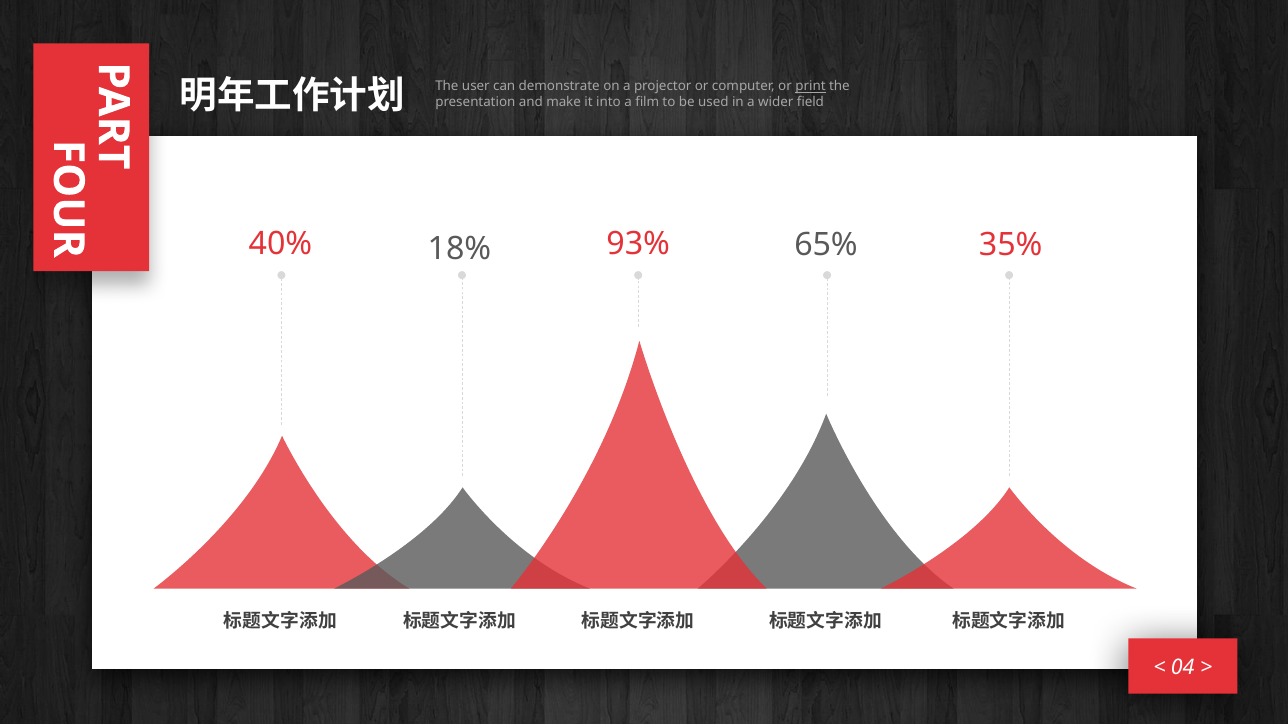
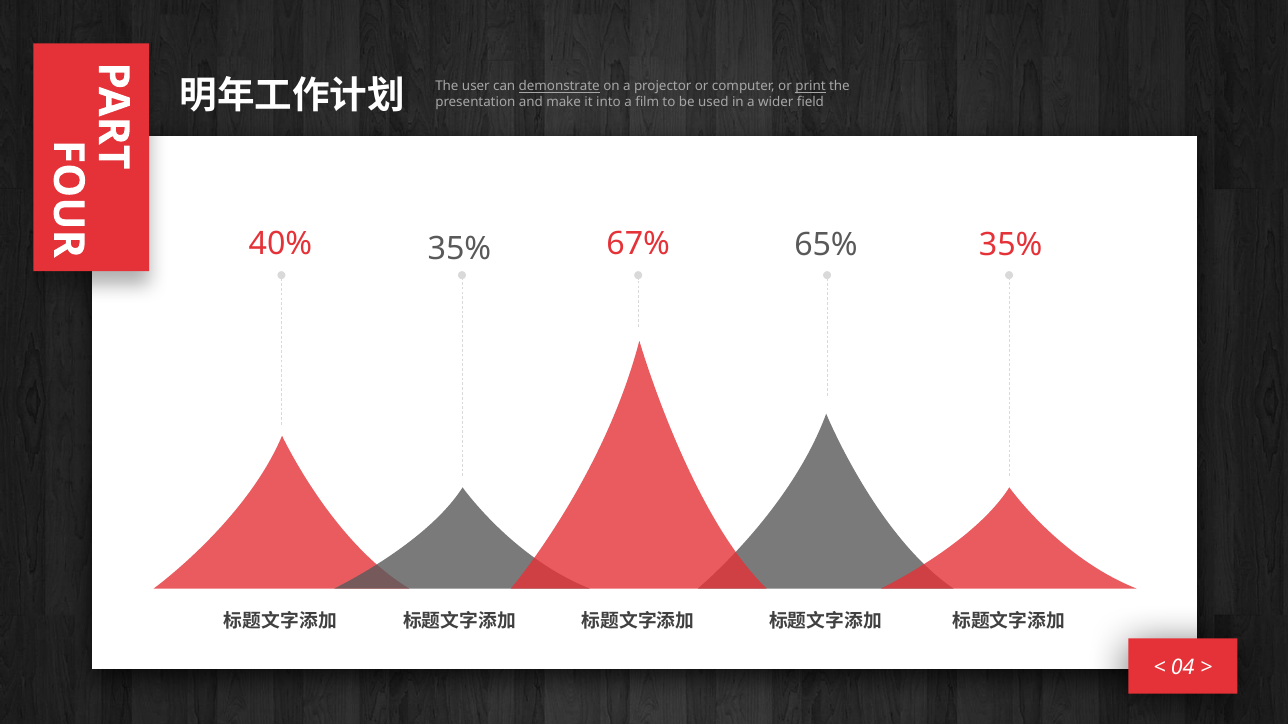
demonstrate underline: none -> present (559, 86)
93%: 93% -> 67% (638, 244)
40% 18%: 18% -> 35% (459, 249)
